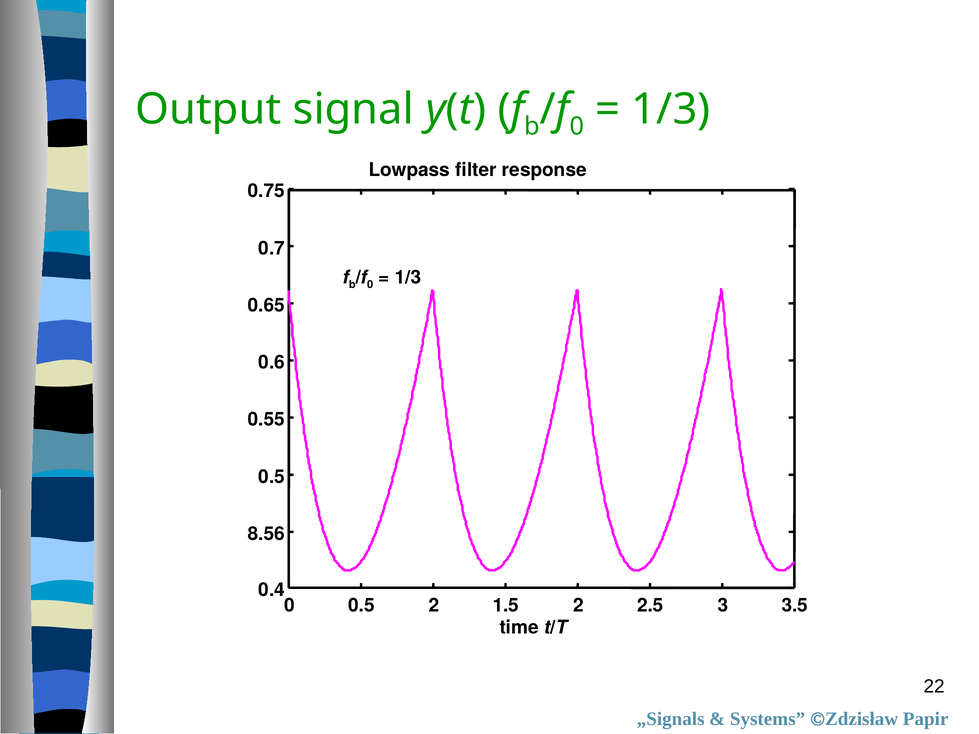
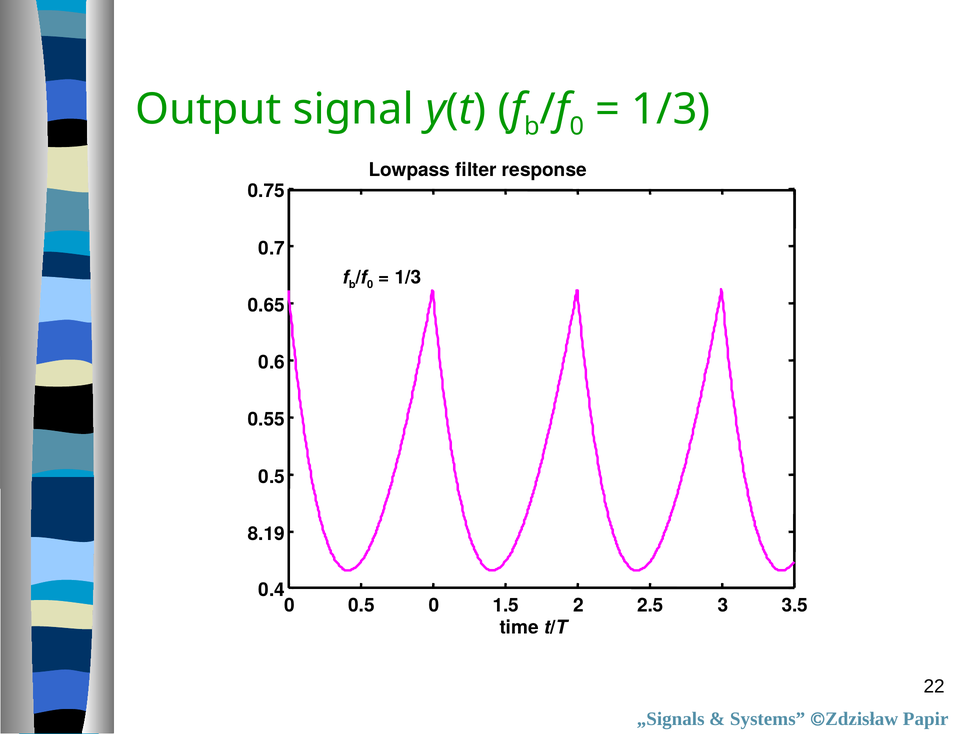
8.56: 8.56 -> 8.19 (266, 534)
0.5 2: 2 -> 0 (434, 605)
